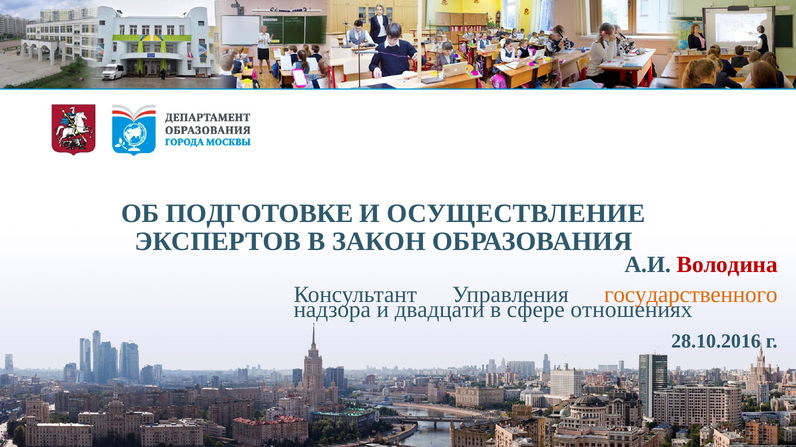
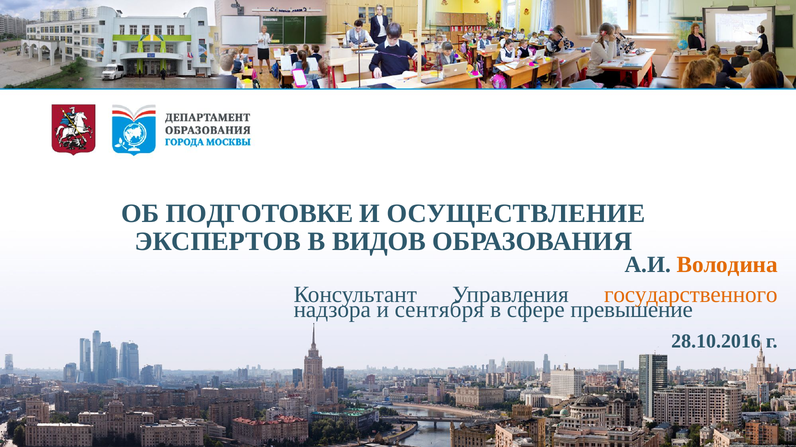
ЗАКОН: ЗАКОН -> ВИДОВ (379, 242)
Володина colour: red -> orange (727, 265)
двадцати: двадцати -> сентября (439, 310)
отношениях: отношениях -> превышение (632, 310)
